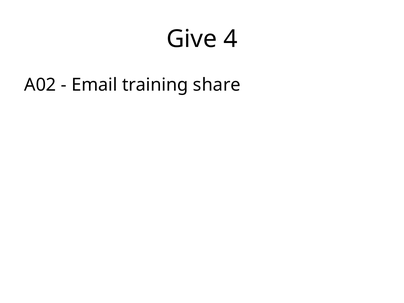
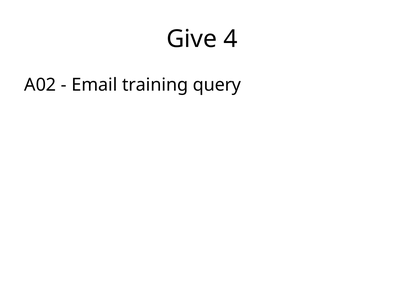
share: share -> query (217, 85)
